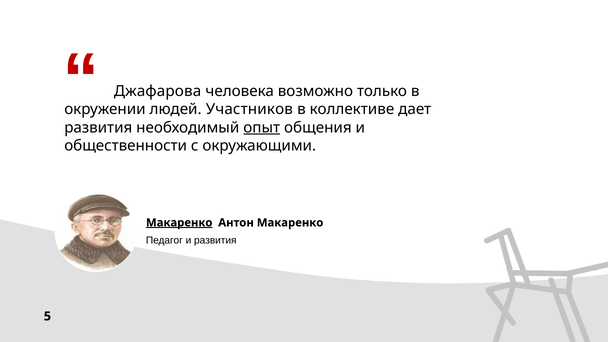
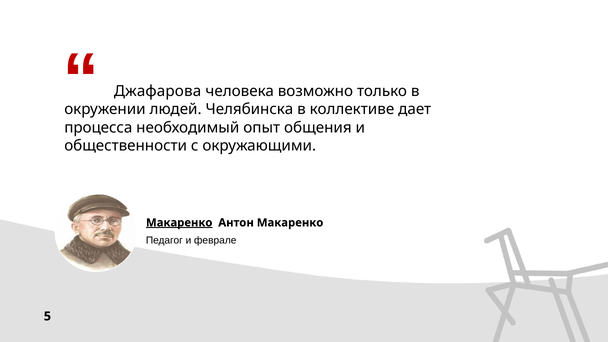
Участников: Участников -> Челябинска (249, 109)
развития: развития -> процесса (98, 128)
опыт underline: present -> none (262, 128)
и развития: развития -> феврале (215, 240)
